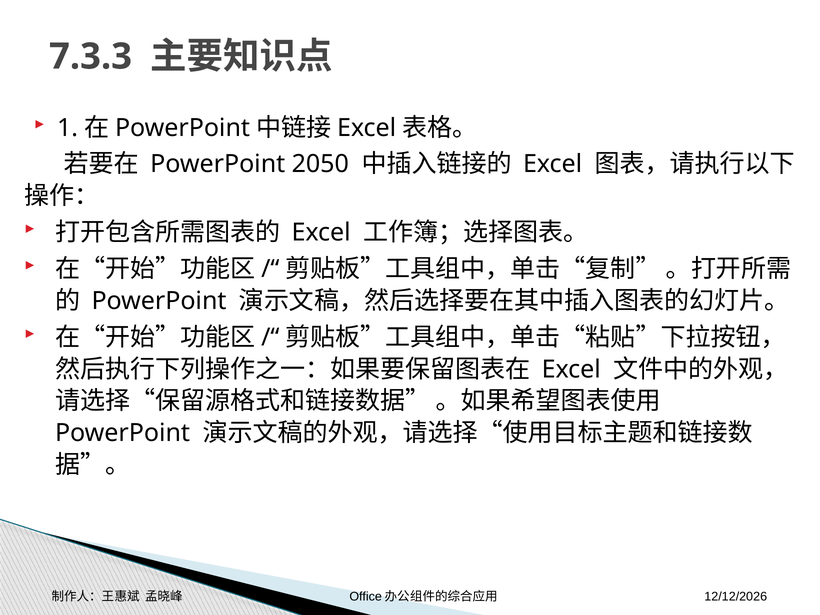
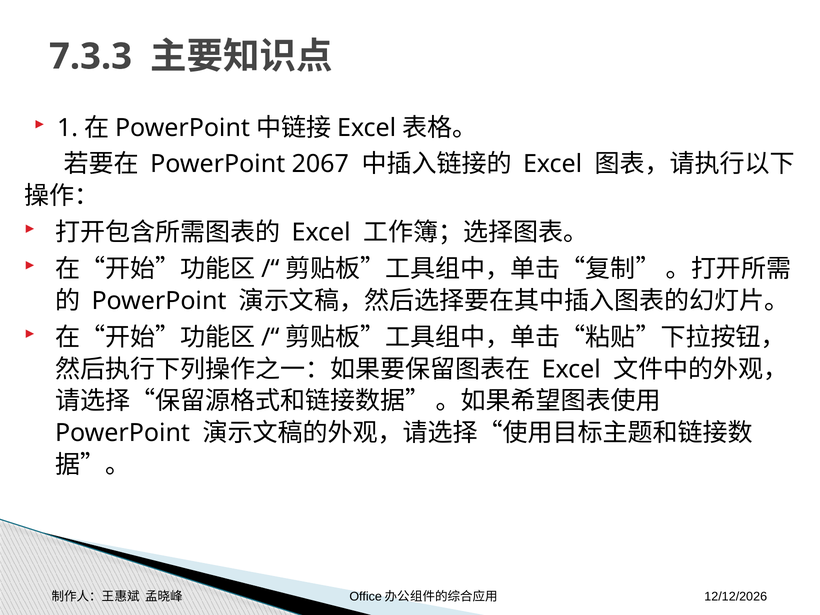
2050: 2050 -> 2067 (320, 164)
